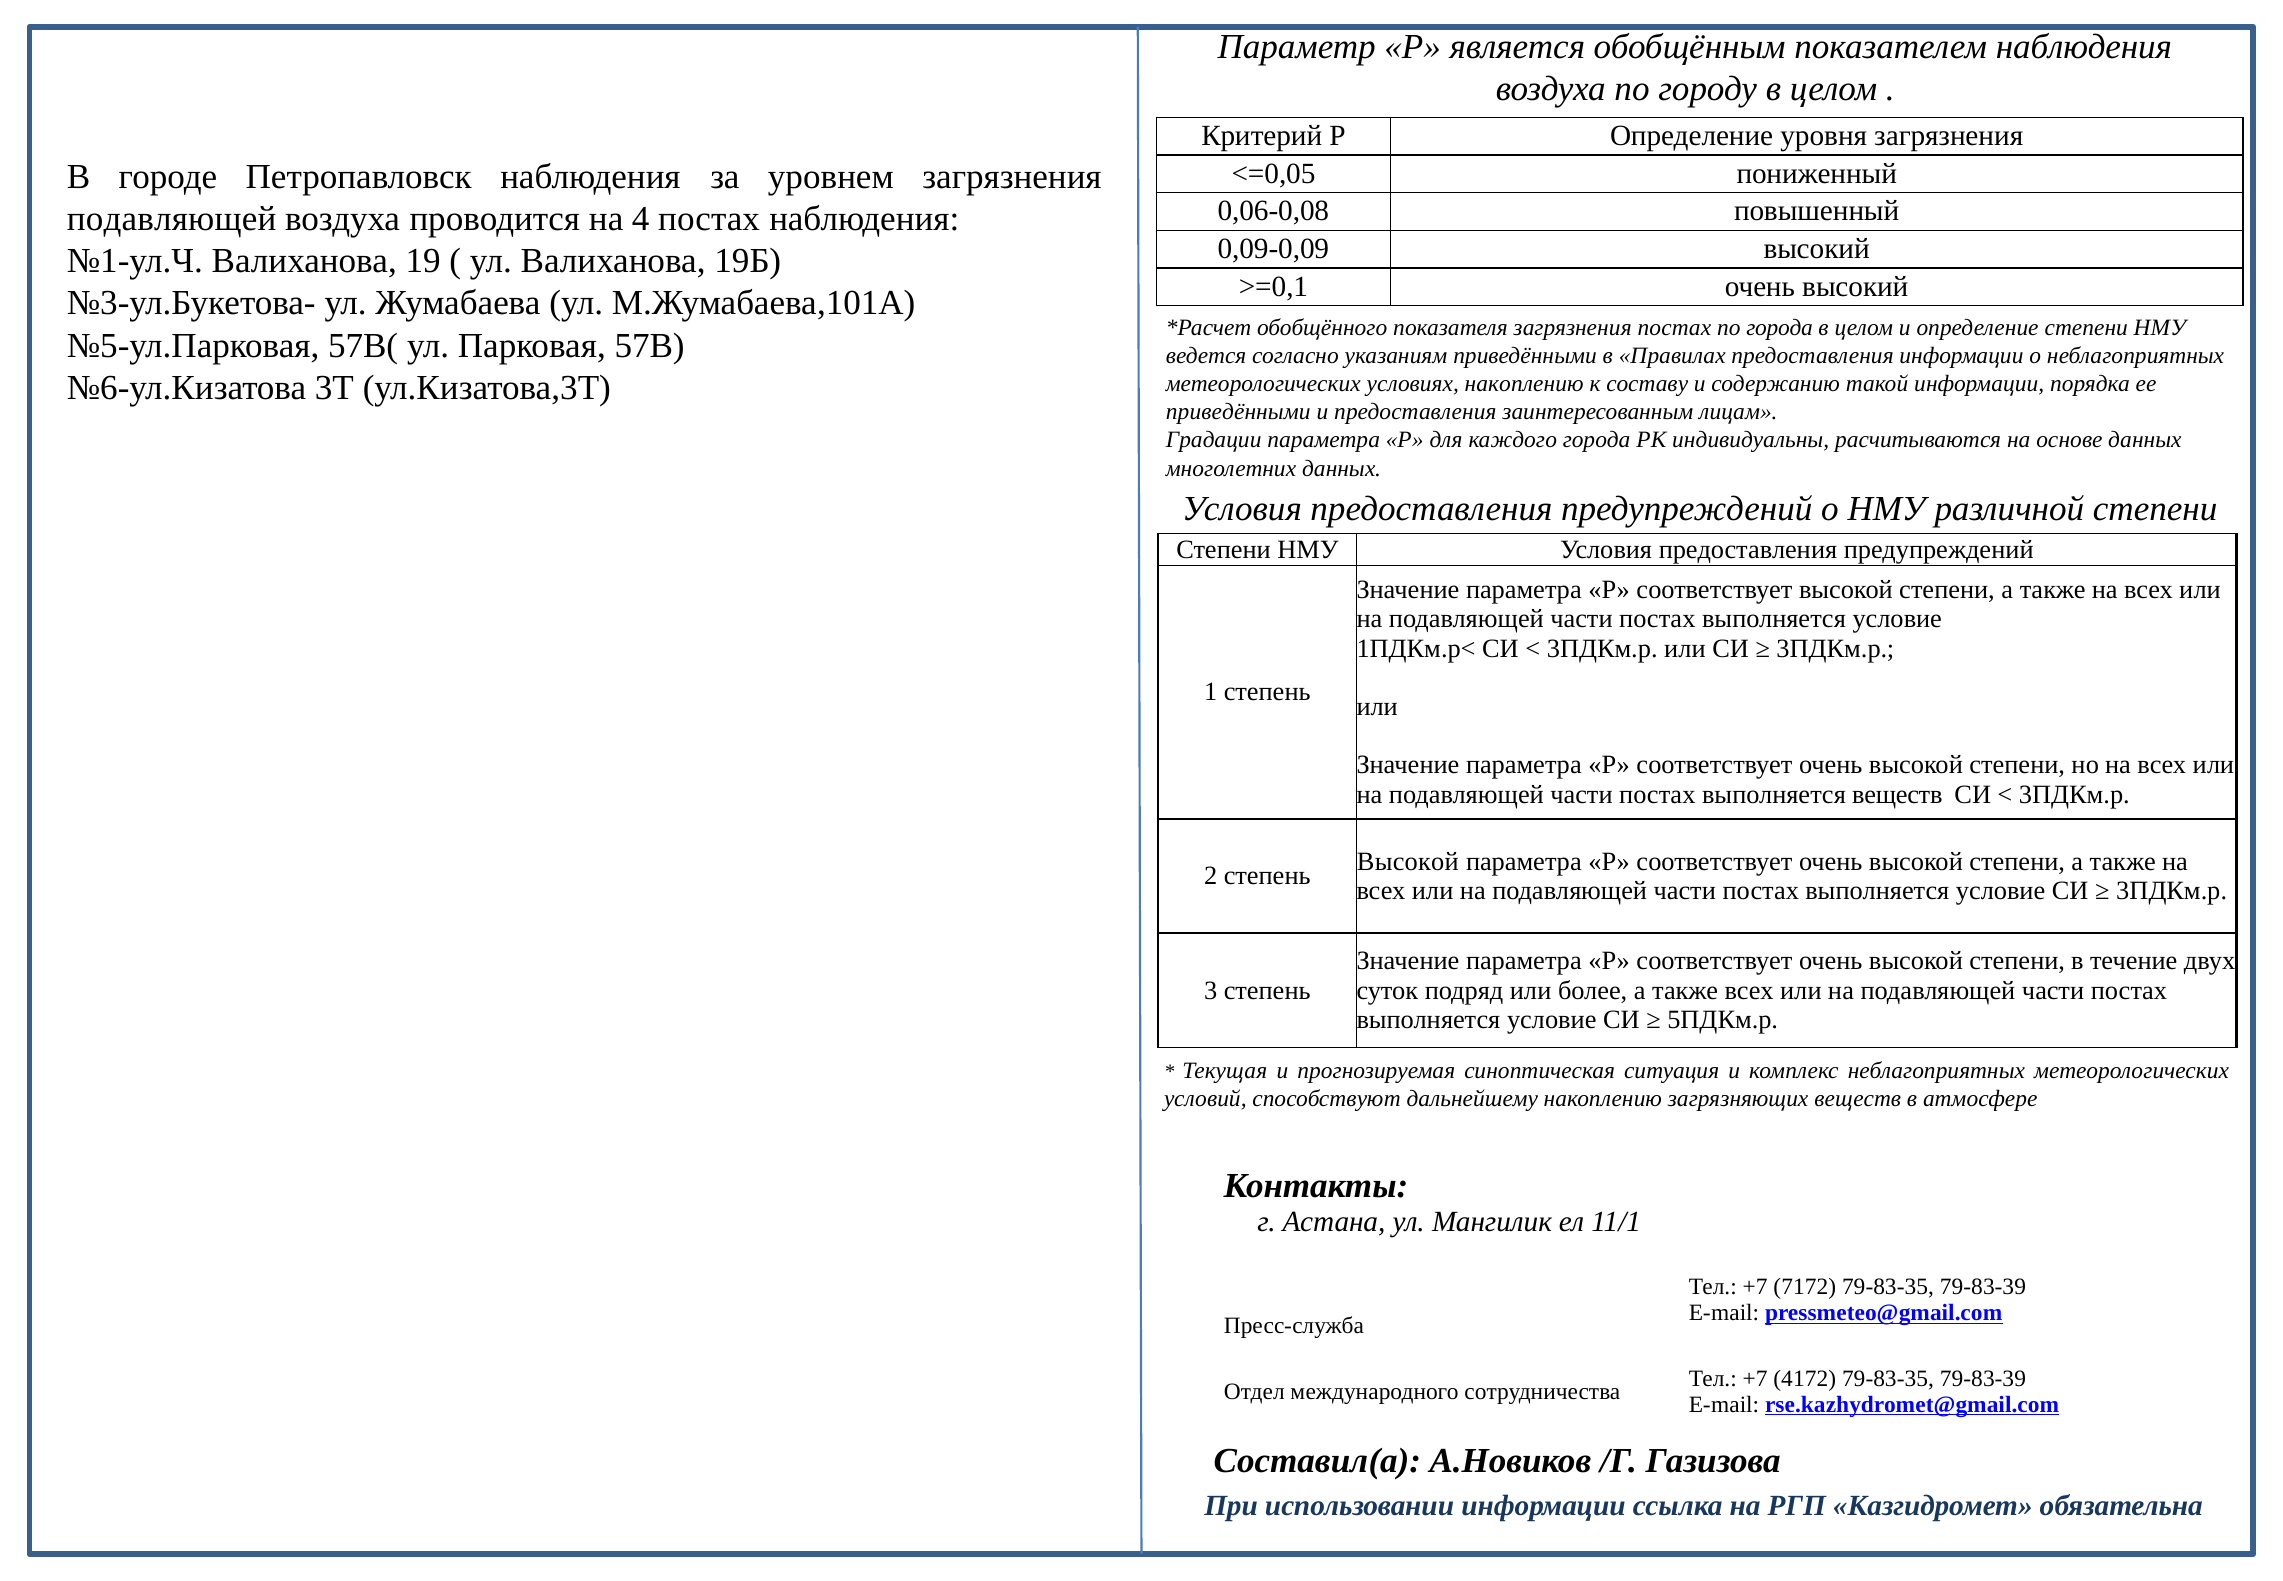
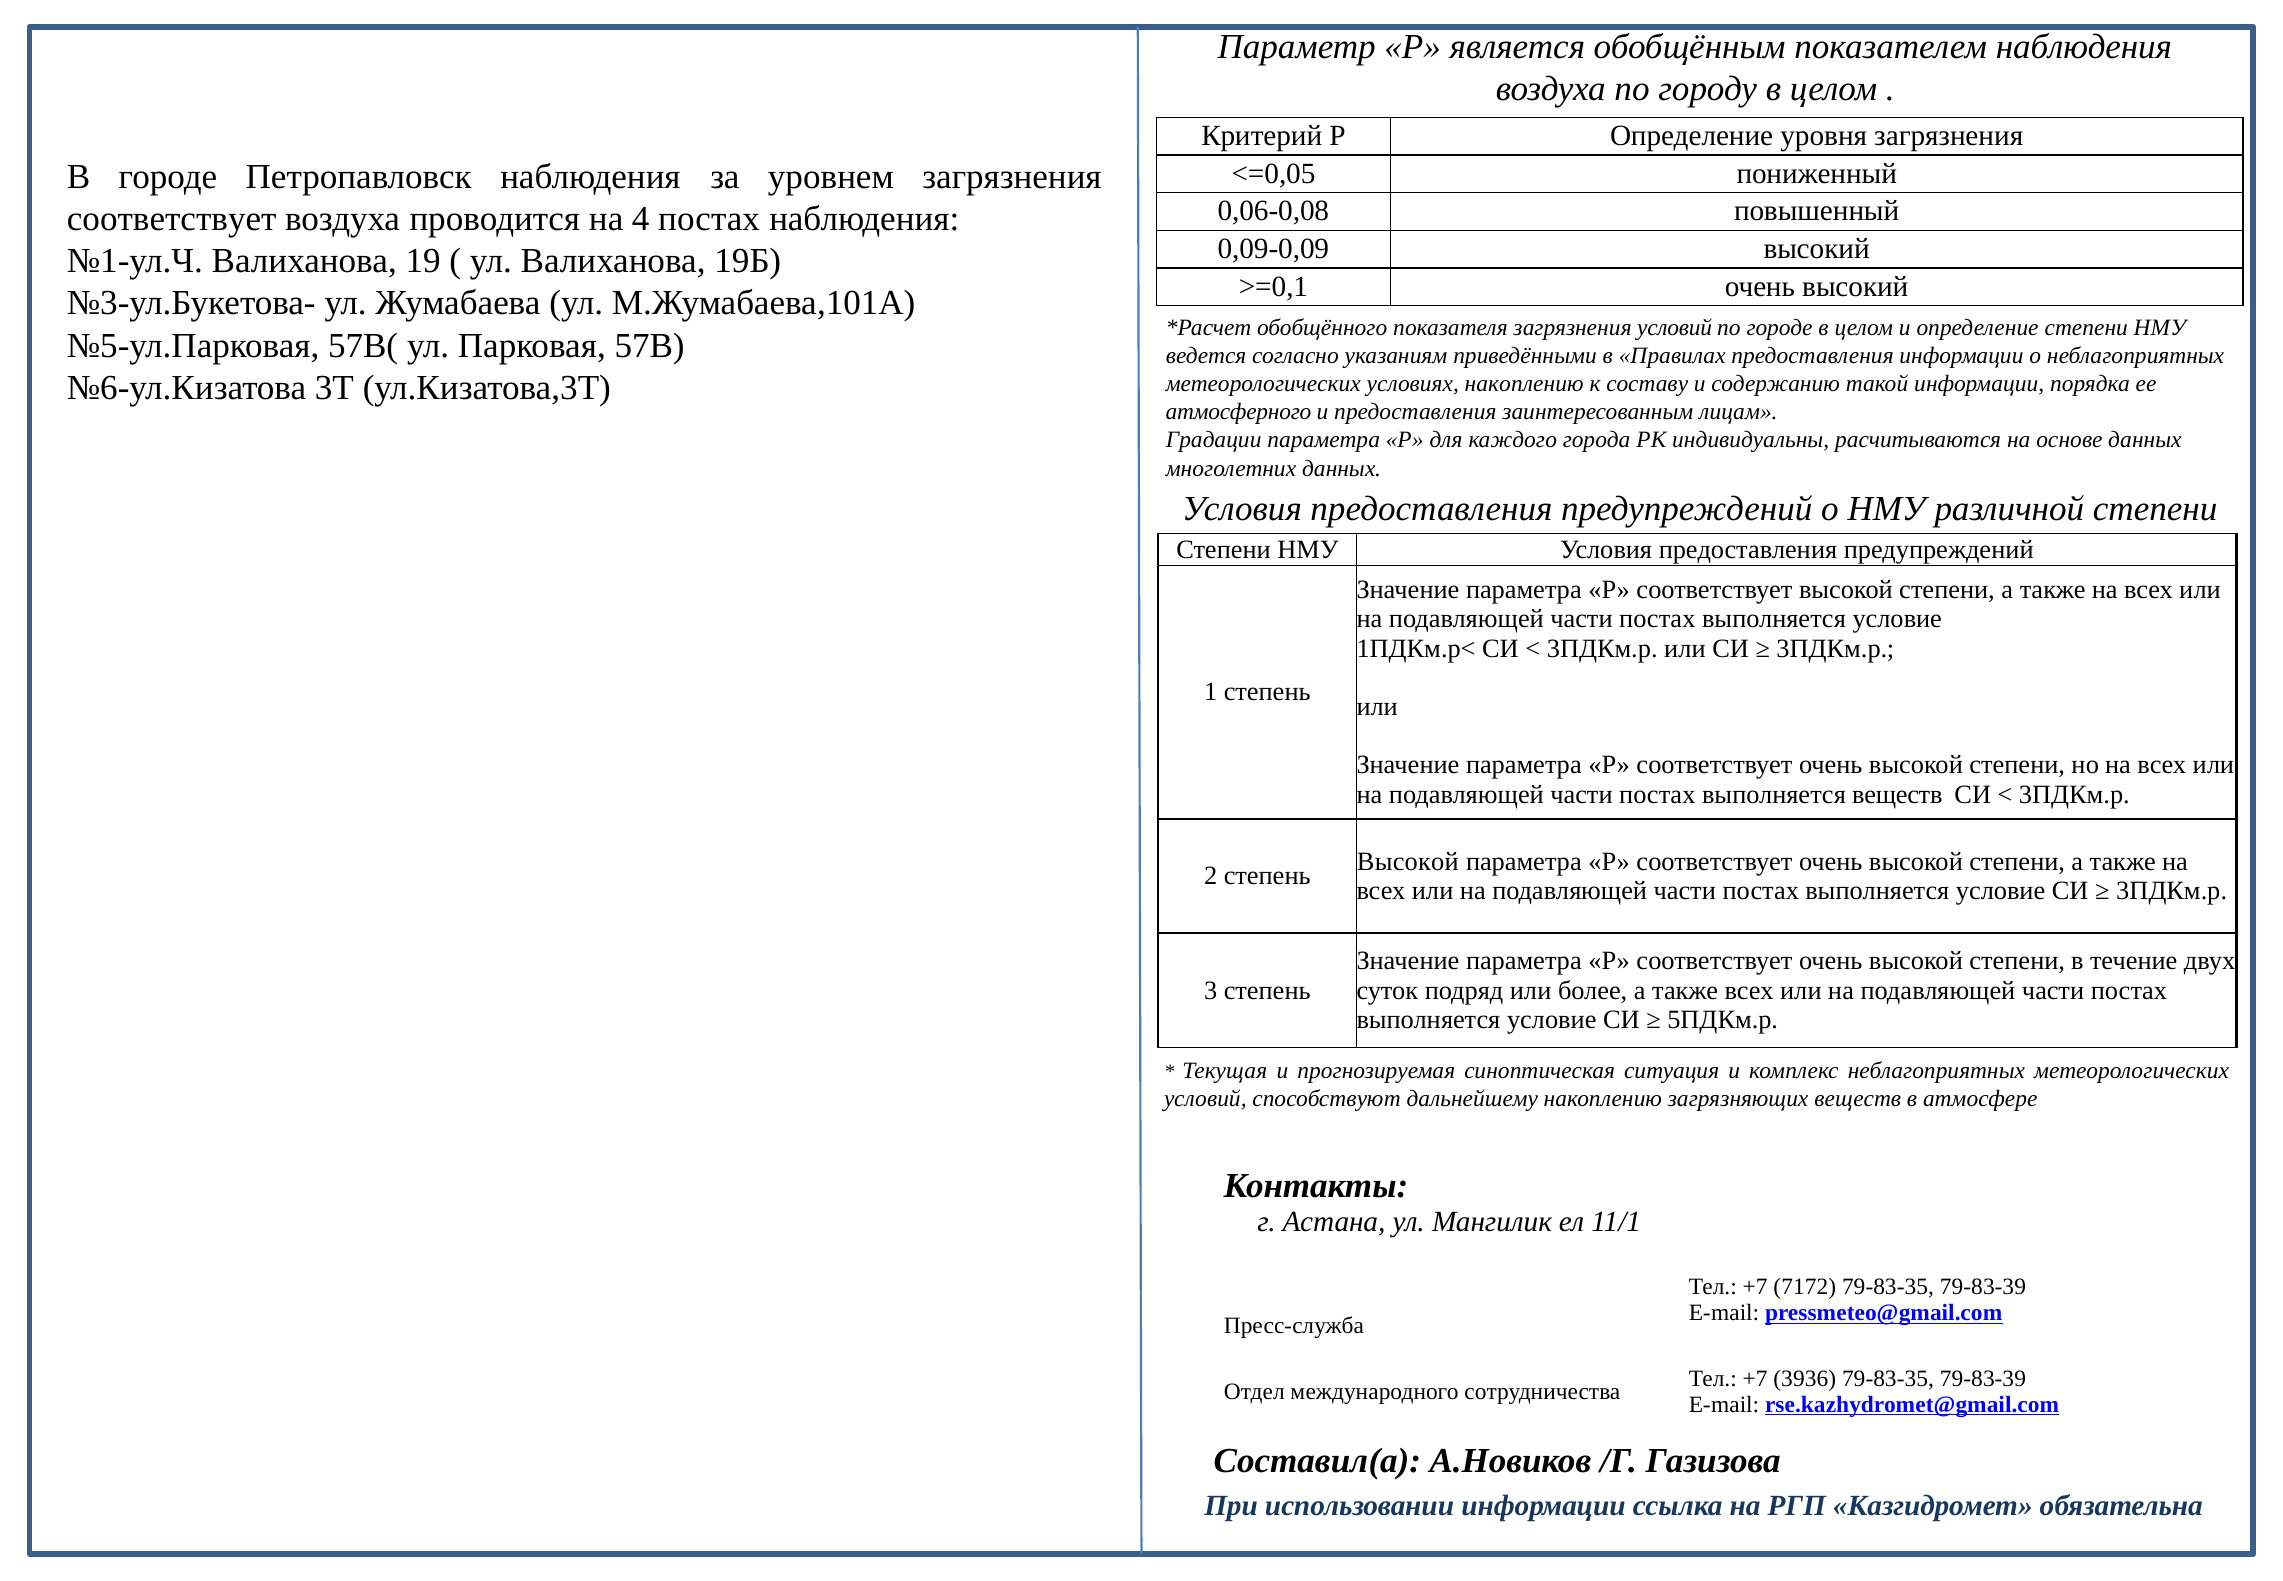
подавляющей: подавляющей -> соответствует (172, 219)
загрязнения постах: постах -> условий (1675, 328)
по города: города -> городе (1780, 328)
приведёнными: приведёнными -> атмосферного (1238, 412)
4172: 4172 -> 3936 (1805, 1378)
